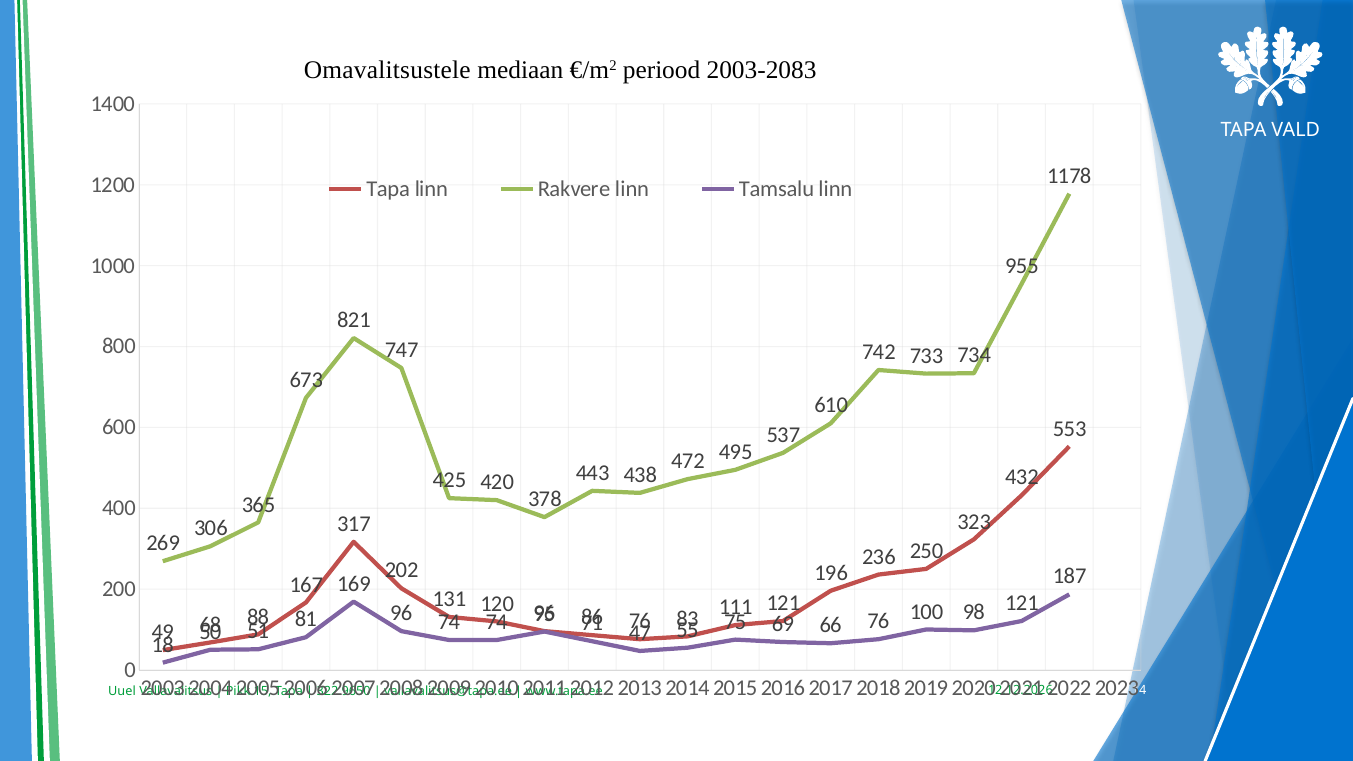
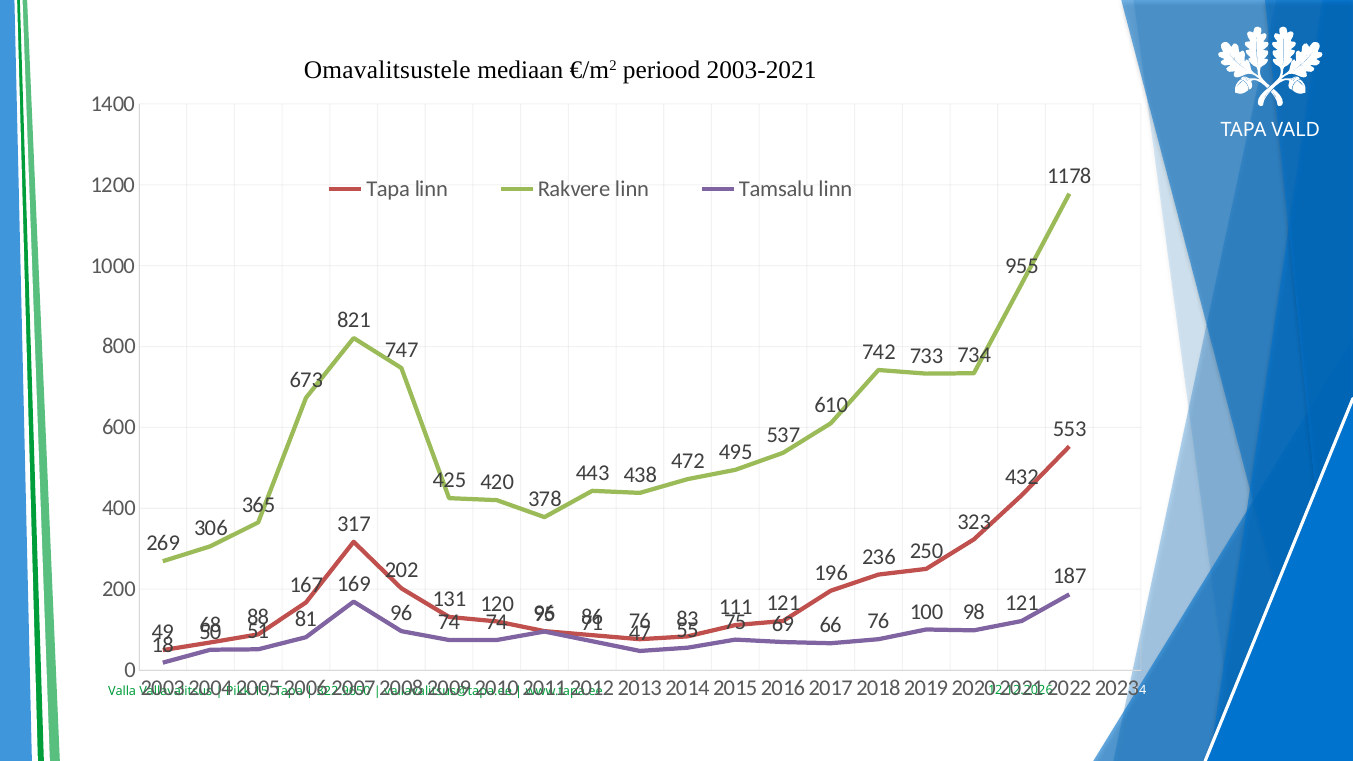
2003-2083: 2003-2083 -> 2003-2021 (762, 70)
Uuel: Uuel -> Valla (122, 691)
